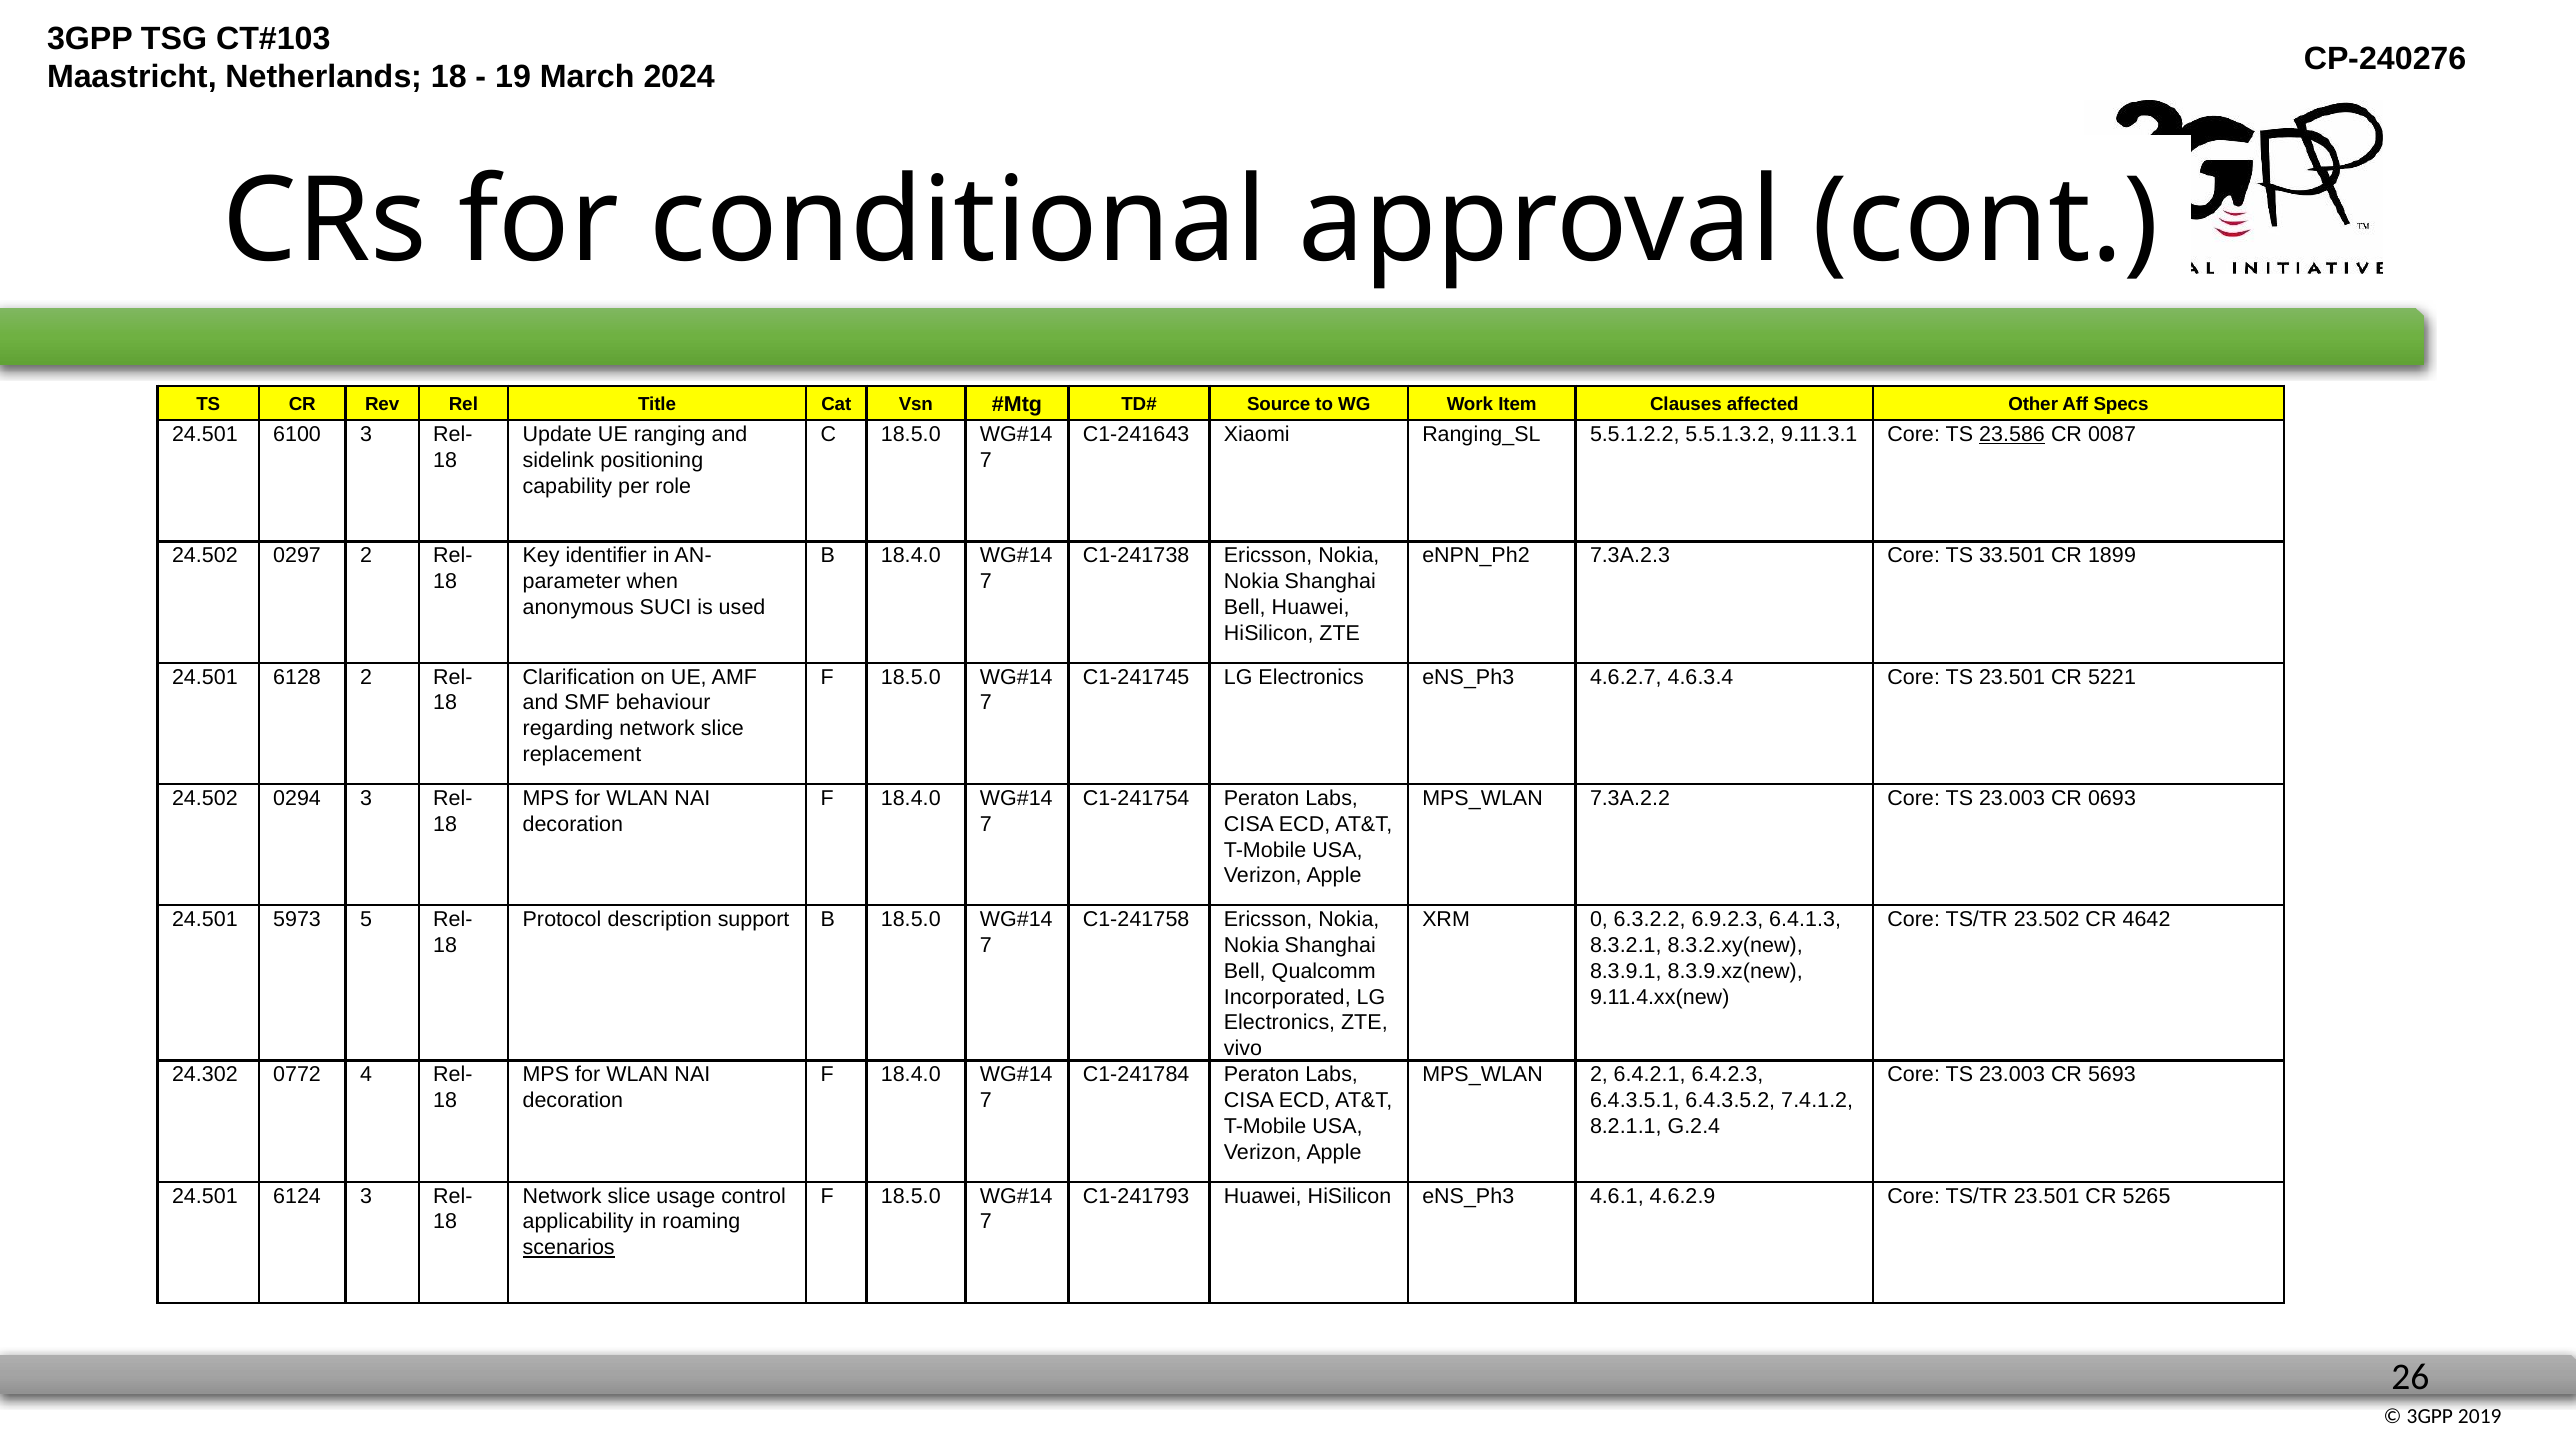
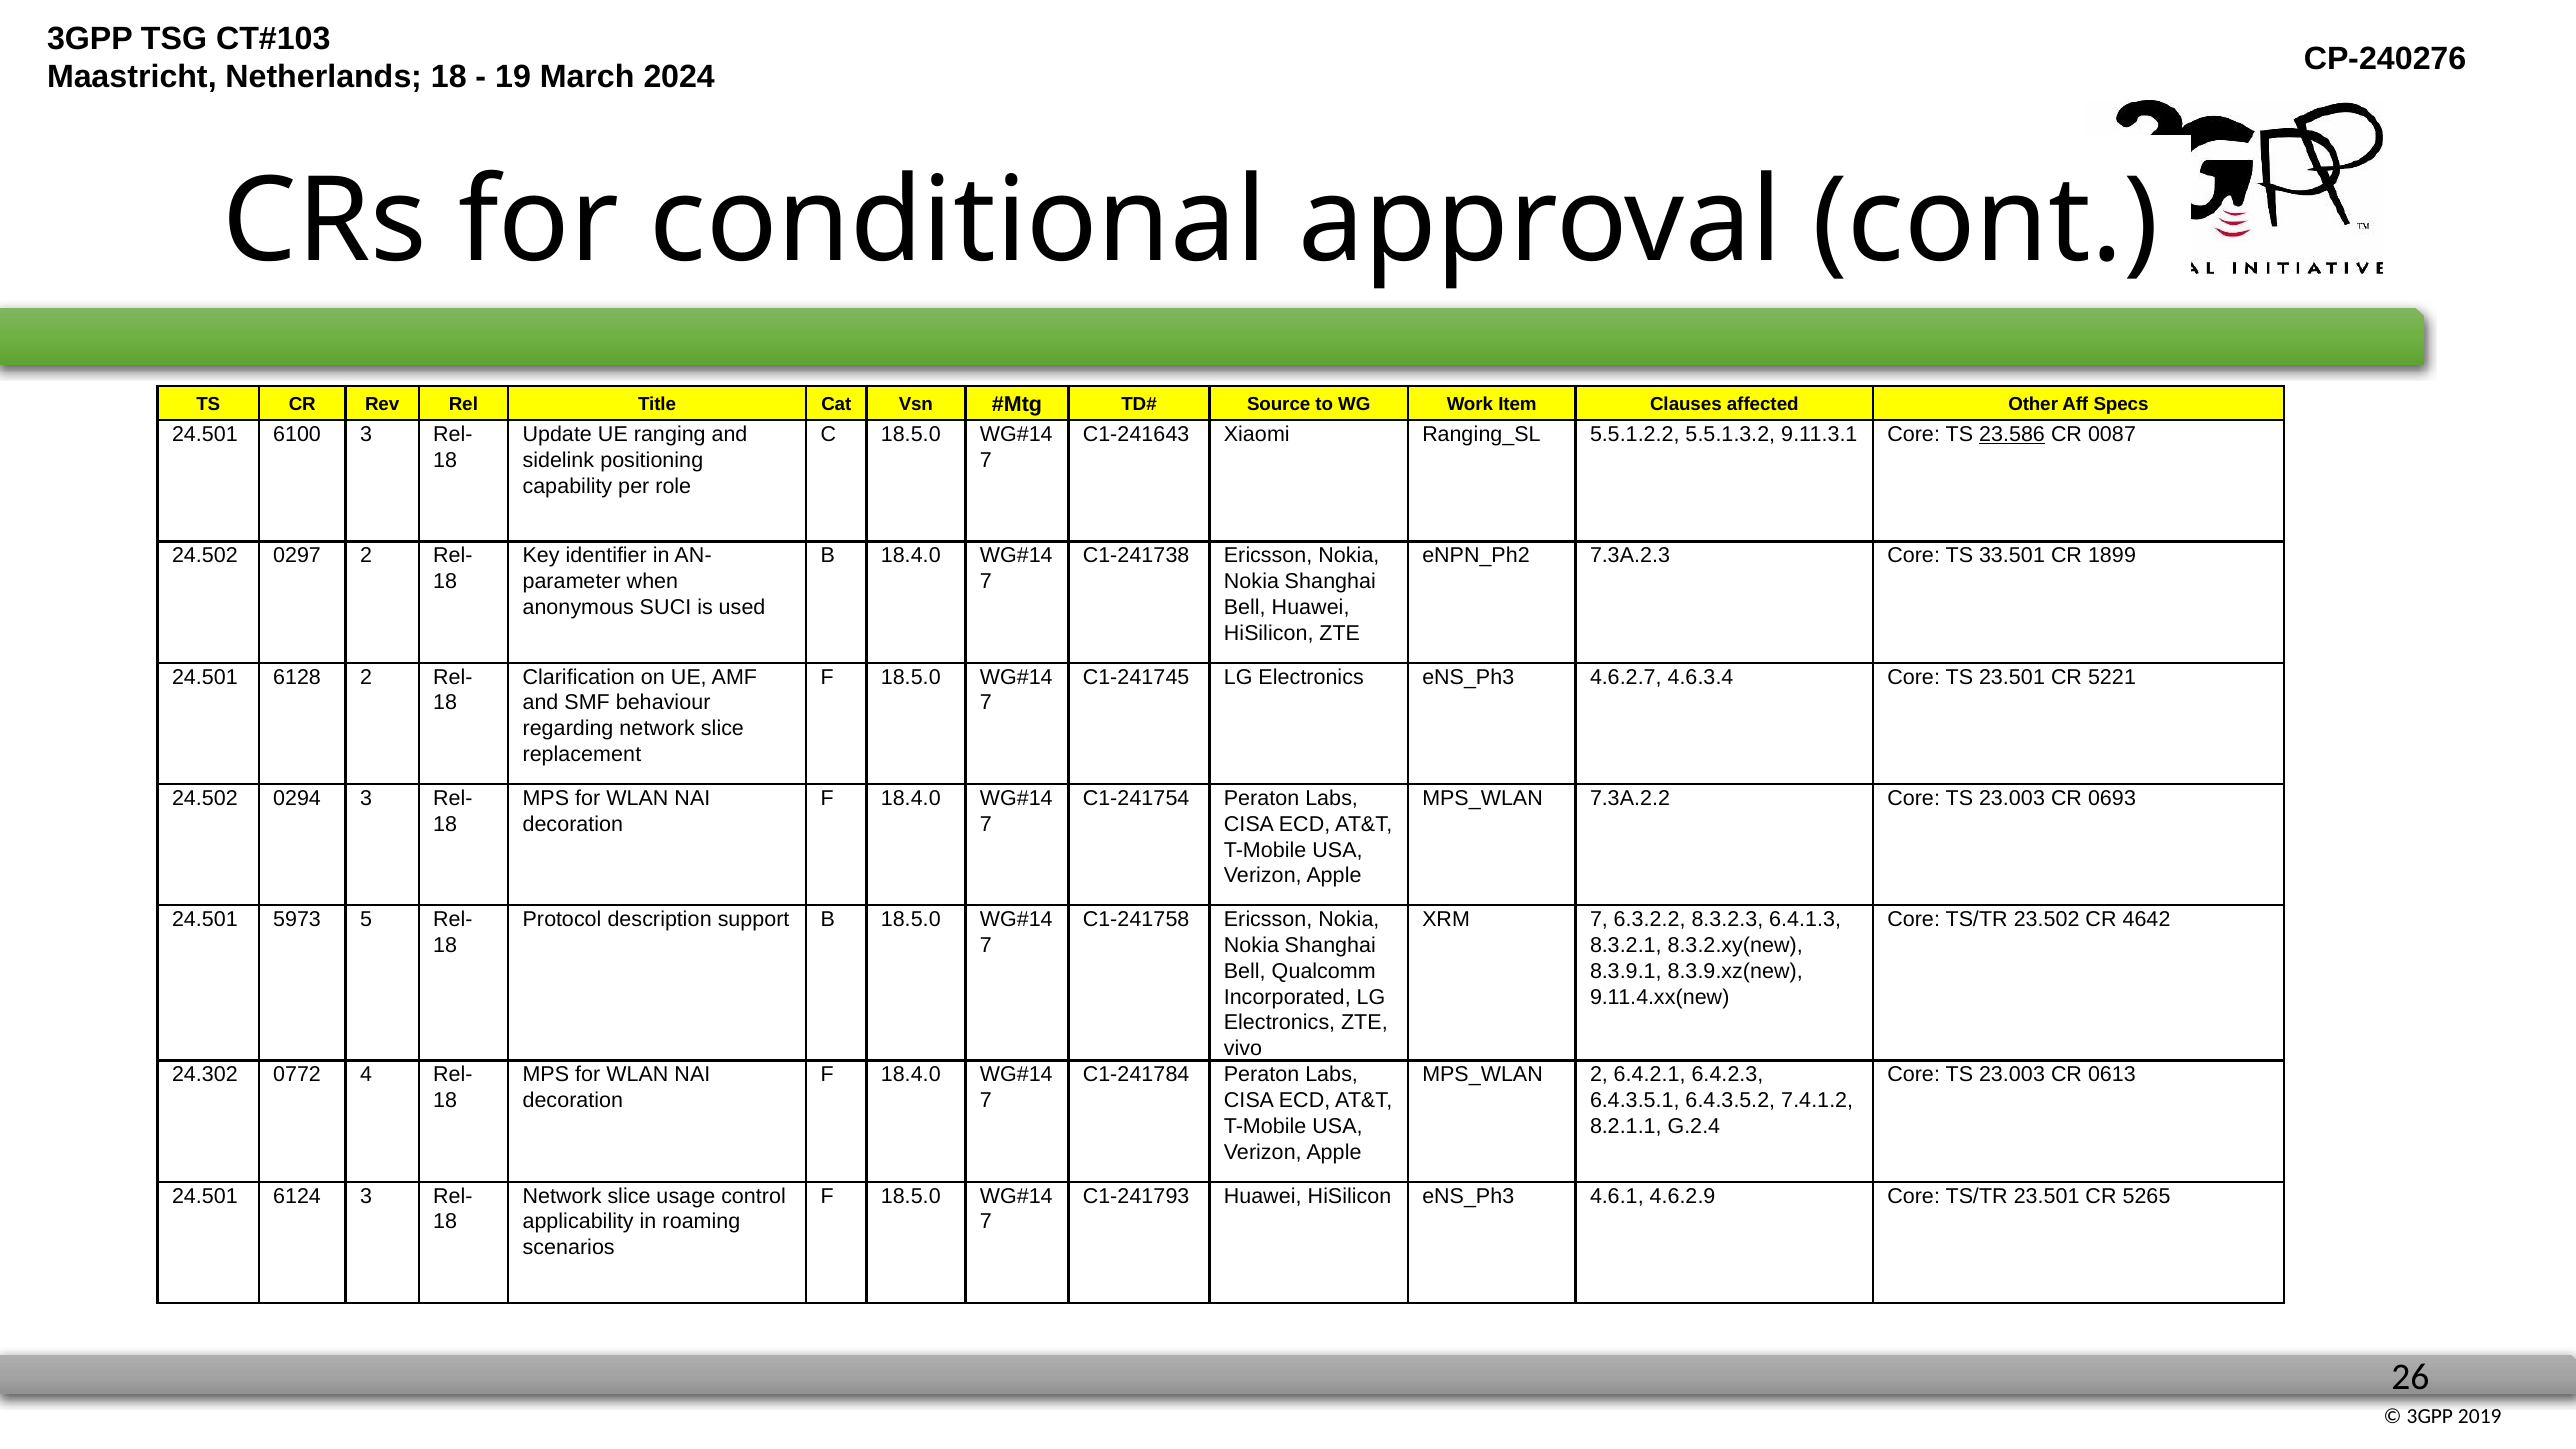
XRM 0: 0 -> 7 (1599, 919)
6.9.2.3: 6.9.2.3 -> 8.3.2.3 (1727, 919)
5693: 5693 -> 0613 (2112, 1075)
scenarios underline: present -> none (569, 1248)
